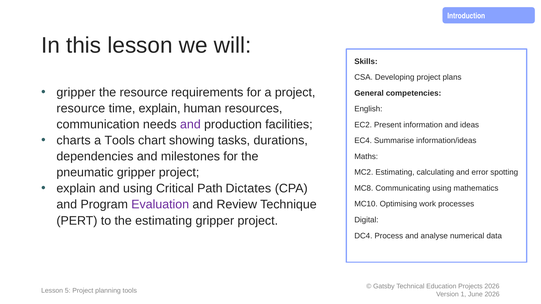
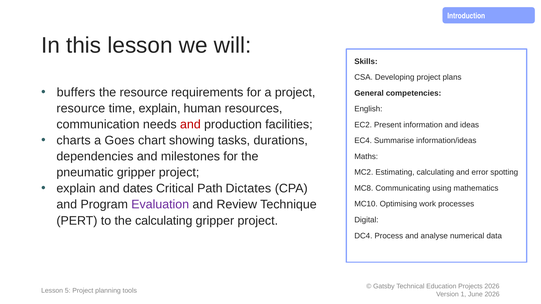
gripper: gripper -> buffers (76, 93)
and colour: purple -> red (190, 125)
a Tools: Tools -> Goes (120, 141)
and using: using -> dates (138, 189)
the estimating: estimating -> calculating (164, 221)
